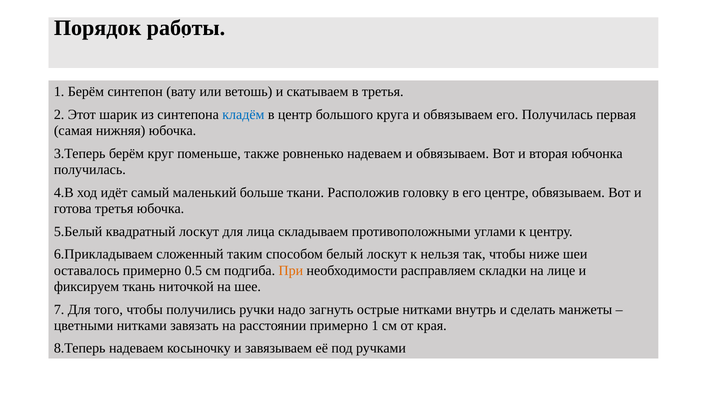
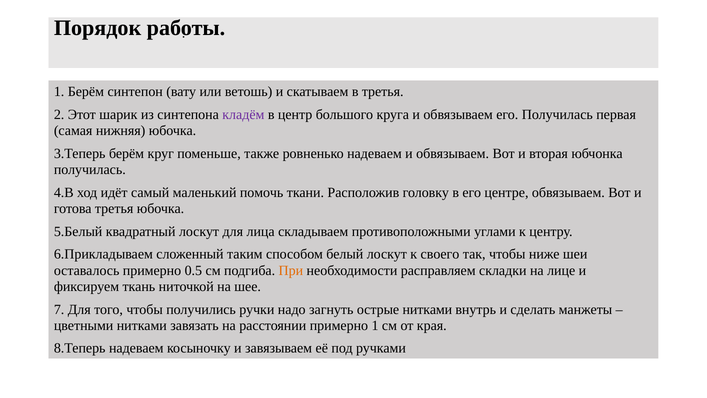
кладём colour: blue -> purple (243, 115)
больше: больше -> помочь (262, 192)
нельзя: нельзя -> своего (440, 254)
